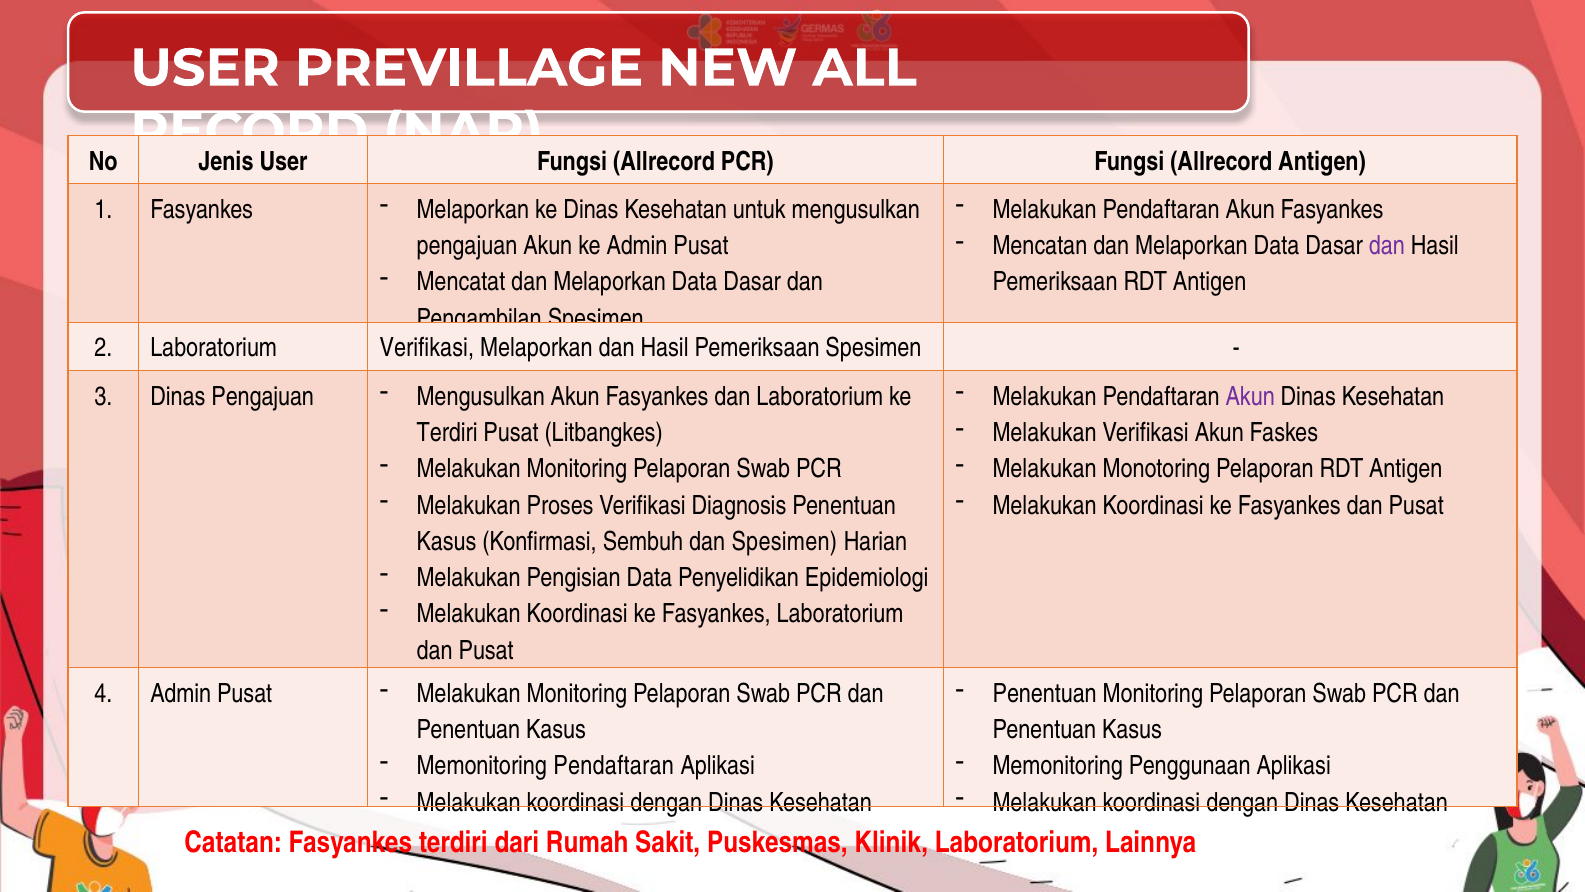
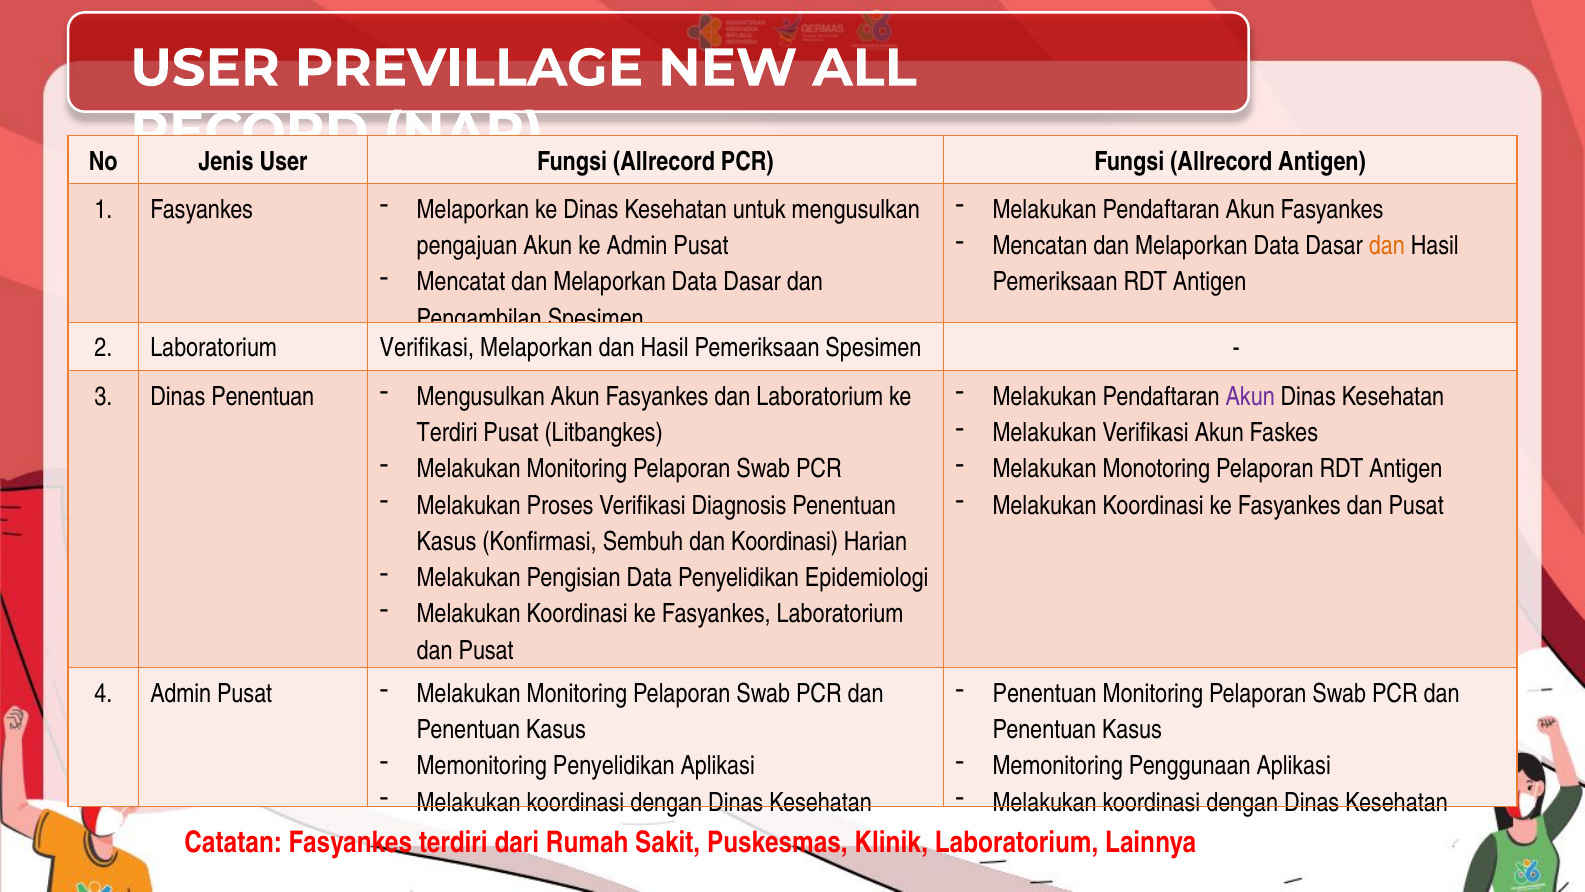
dan colour: purple -> orange (1387, 246)
Dinas Pengajuan: Pengajuan -> Penentuan (263, 396)
dan Spesimen: Spesimen -> Koordinasi (785, 541)
Memonitoring Pendaftaran: Pendaftaran -> Penyelidikan (614, 766)
